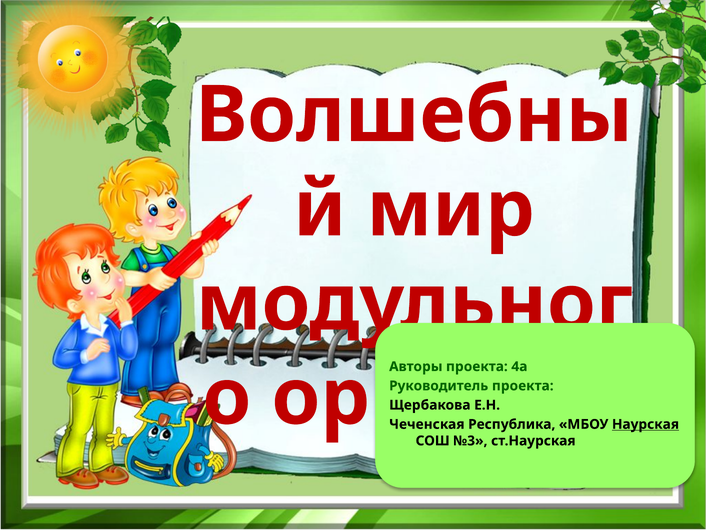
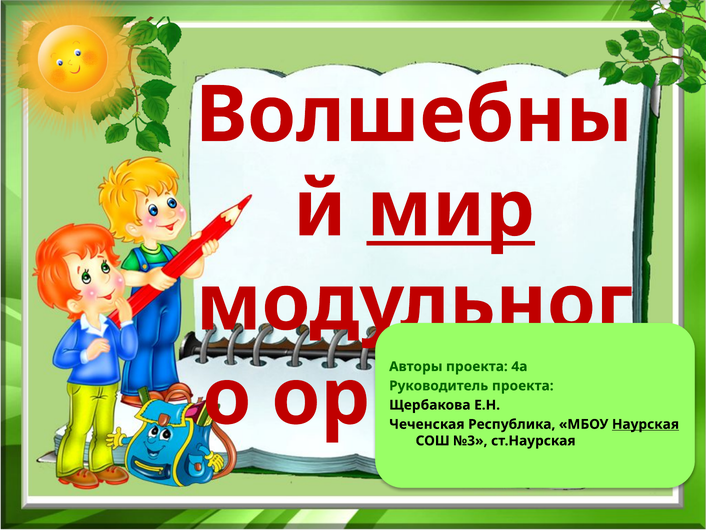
мир underline: none -> present (451, 209)
